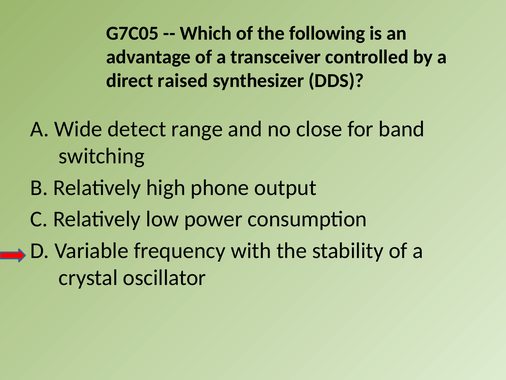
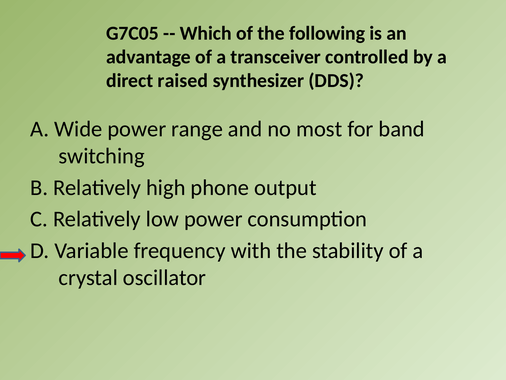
Wide detect: detect -> power (137, 129)
close: close -> most (319, 129)
